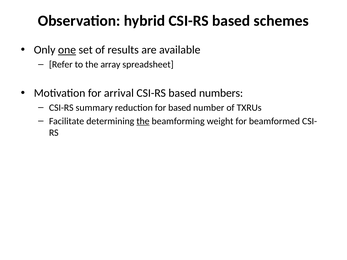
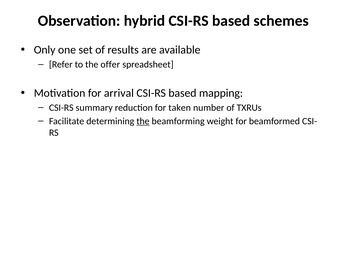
one underline: present -> none (67, 50)
array: array -> offer (110, 64)
numbers: numbers -> mapping (221, 93)
for based: based -> taken (180, 108)
